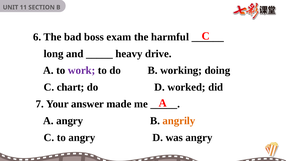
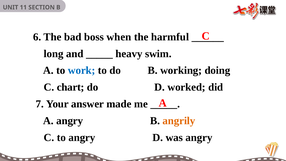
exam: exam -> when (119, 37)
drive: drive -> swim (158, 54)
work colour: purple -> blue (82, 70)
